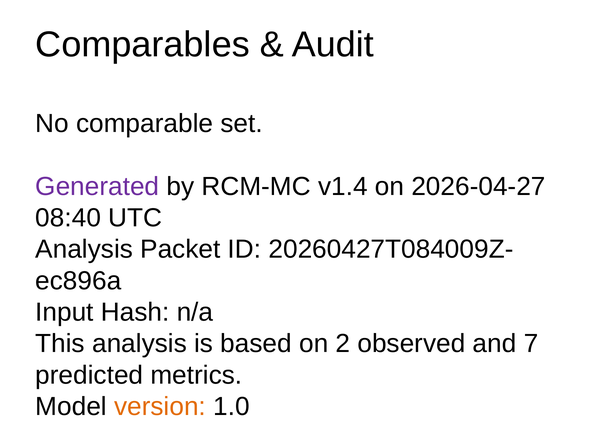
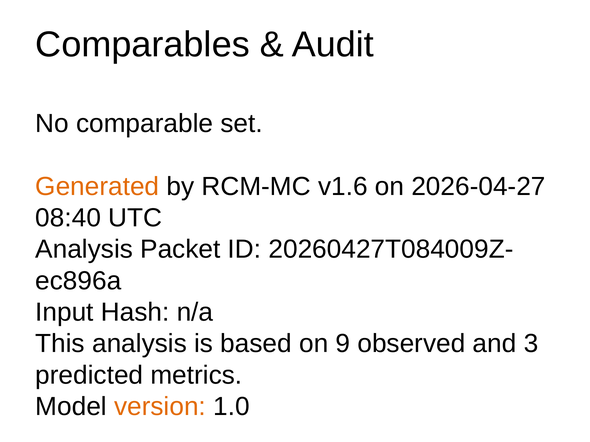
Generated colour: purple -> orange (97, 187)
v1.4: v1.4 -> v1.6 (343, 187)
2: 2 -> 9 (343, 344)
7: 7 -> 3 (531, 344)
